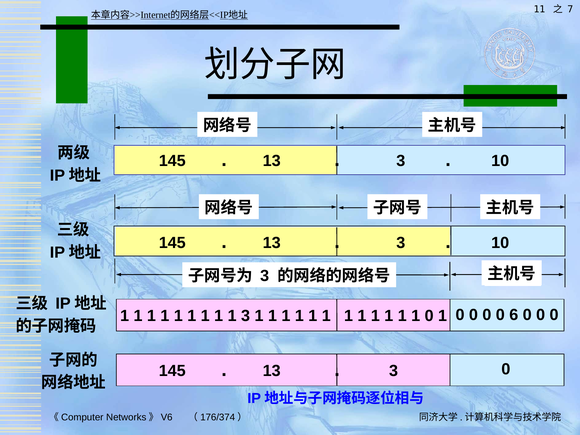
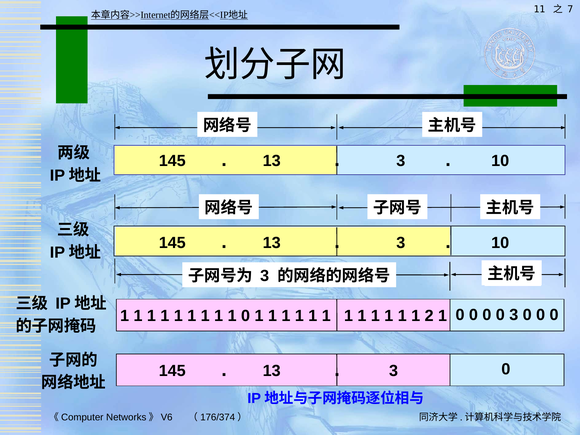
1 1 3: 3 -> 0 (246, 316)
1 1 0: 0 -> 2 (429, 316)
0 6: 6 -> 3 (514, 315)
